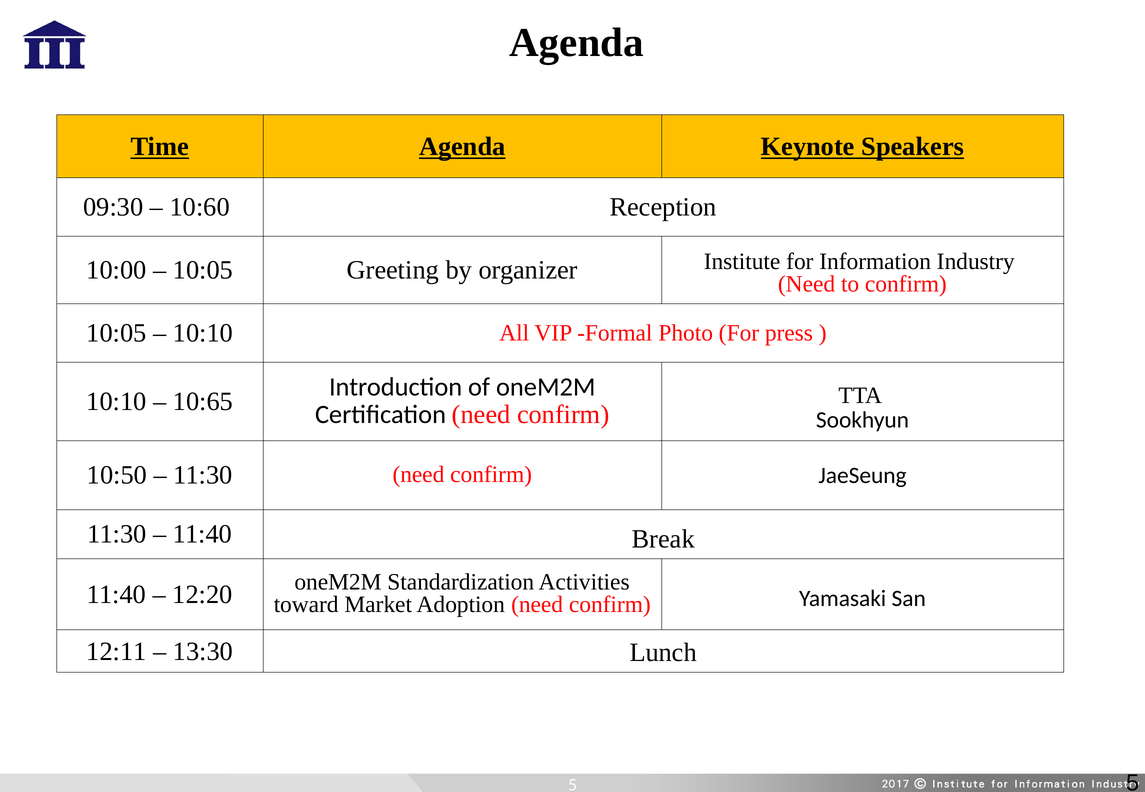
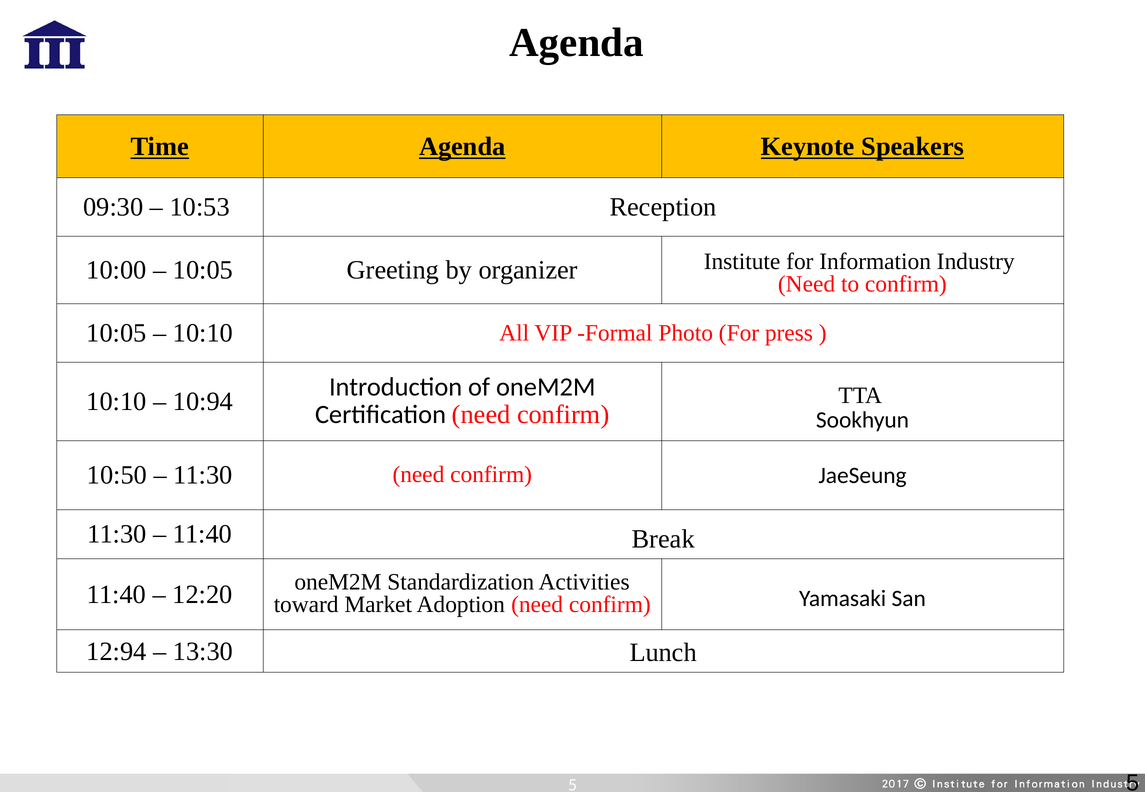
10:60: 10:60 -> 10:53 (200, 207)
10:65: 10:65 -> 10:94 (203, 402)
12:11: 12:11 -> 12:94 (116, 652)
